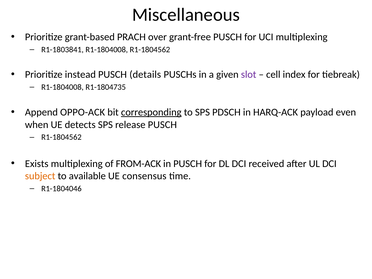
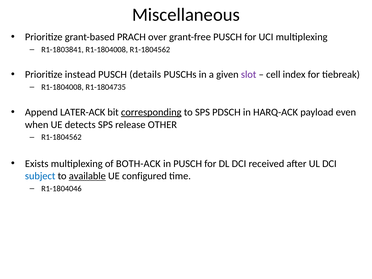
OPPO-ACK: OPPO-ACK -> LATER-ACK (83, 112)
release PUSCH: PUSCH -> OTHER (162, 125)
FROM-ACK: FROM-ACK -> BOTH-ACK (138, 164)
subject colour: orange -> blue (40, 176)
available underline: none -> present (87, 176)
consensus: consensus -> configured (144, 176)
